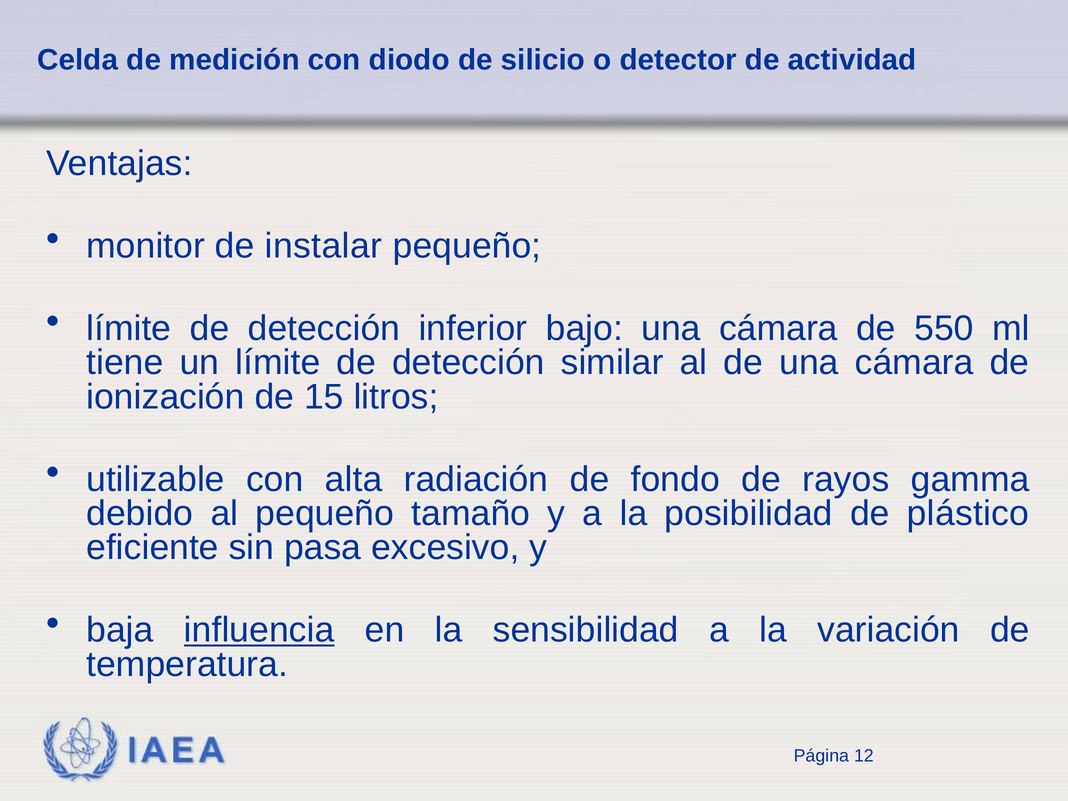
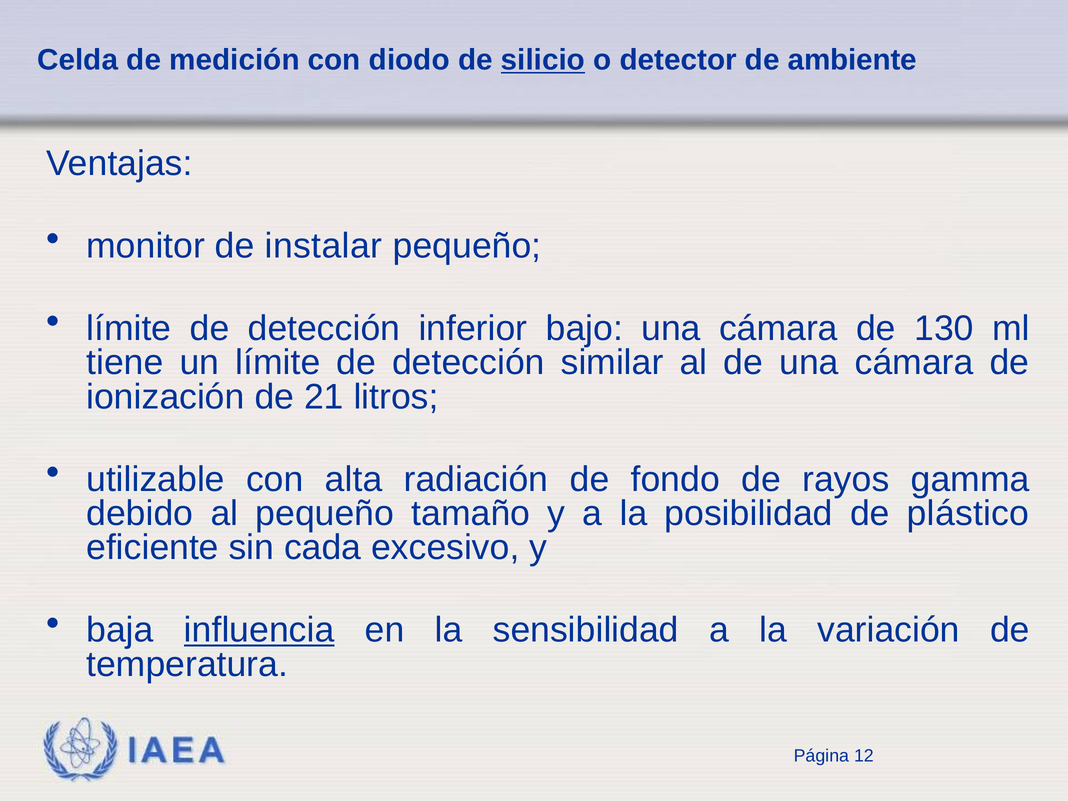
silicio underline: none -> present (543, 60)
actividad: actividad -> ambiente (852, 60)
550: 550 -> 130 (944, 328)
15: 15 -> 21 (324, 397)
pasa: pasa -> cada (323, 548)
